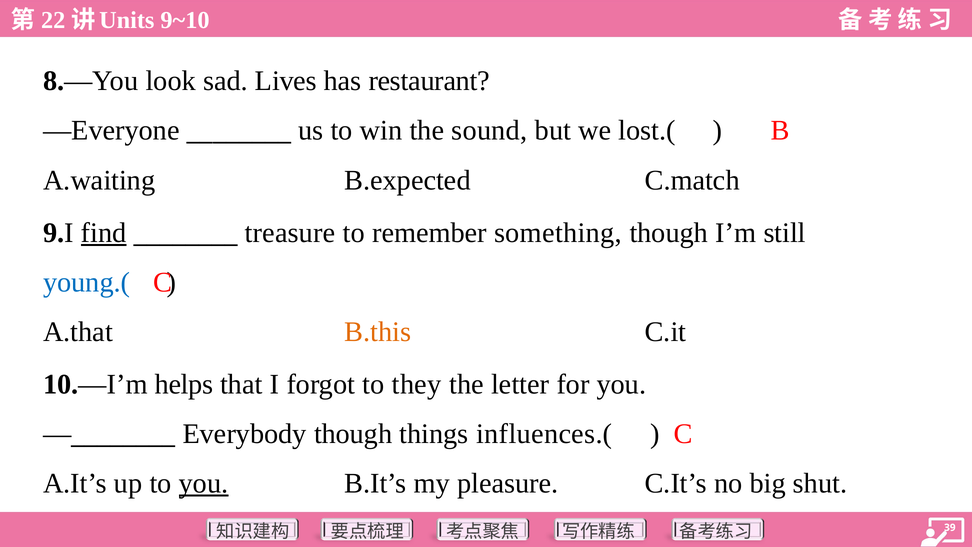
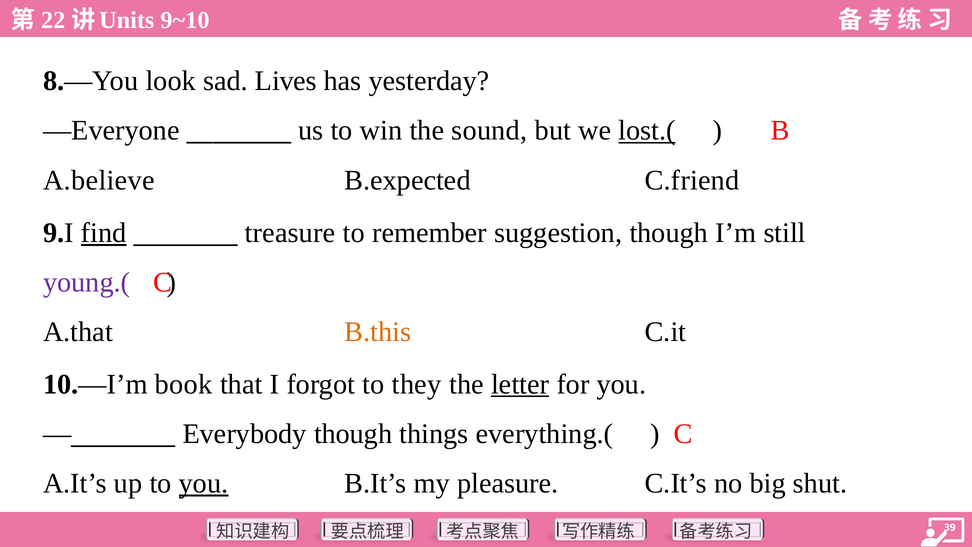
restaurant: restaurant -> yesterday (429, 81)
lost.( underline: none -> present (647, 130)
A.waiting: A.waiting -> A.believe (99, 180)
C.match: C.match -> C.friend (692, 180)
something: something -> suggestion (558, 233)
young.( colour: blue -> purple (87, 282)
helps: helps -> book (184, 384)
letter underline: none -> present (520, 384)
influences.(: influences.( -> everything.( (544, 434)
